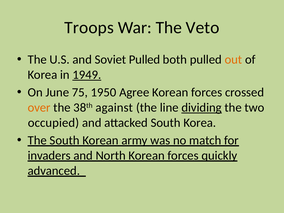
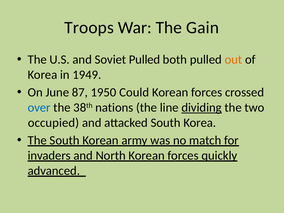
Veto: Veto -> Gain (203, 27)
1949 underline: present -> none (87, 75)
75: 75 -> 87 (80, 92)
Agree: Agree -> Could (134, 92)
over colour: orange -> blue (39, 108)
against: against -> nations (114, 108)
